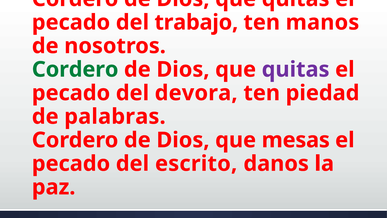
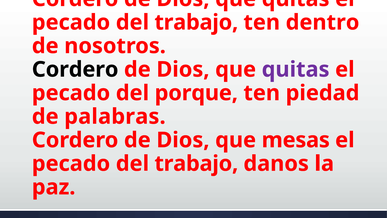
manos: manos -> dentro (323, 22)
Cordero colour: green -> black (75, 69)
devora: devora -> porque (196, 93)
escrito: escrito -> trabajo (196, 163)
